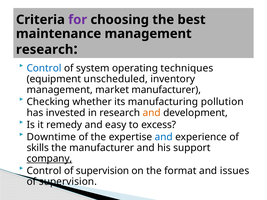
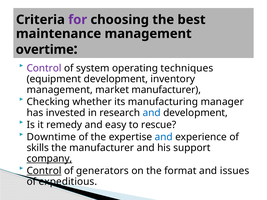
research: research -> overtime (45, 50)
Control colour: blue -> purple (44, 68)
equipment unscheduled: unscheduled -> development (116, 79)
pollution: pollution -> manager (222, 102)
and colour: orange -> blue (152, 113)
excess: excess -> rescue (159, 125)
Control underline: none -> present (44, 171)
supervision: supervision -> generators (102, 171)
supervision: supervision -> expeditious (68, 182)
